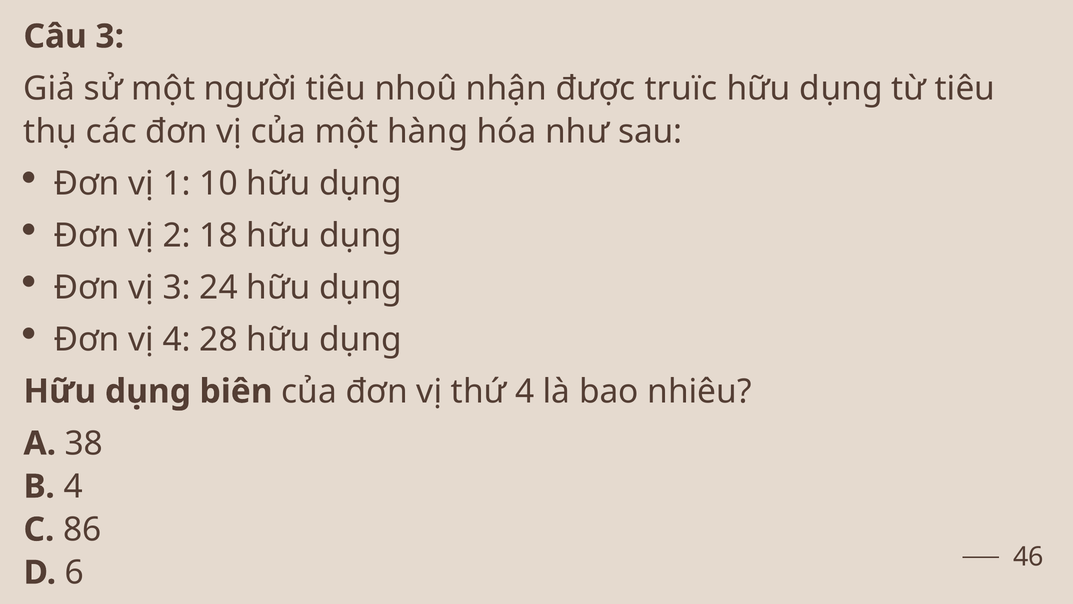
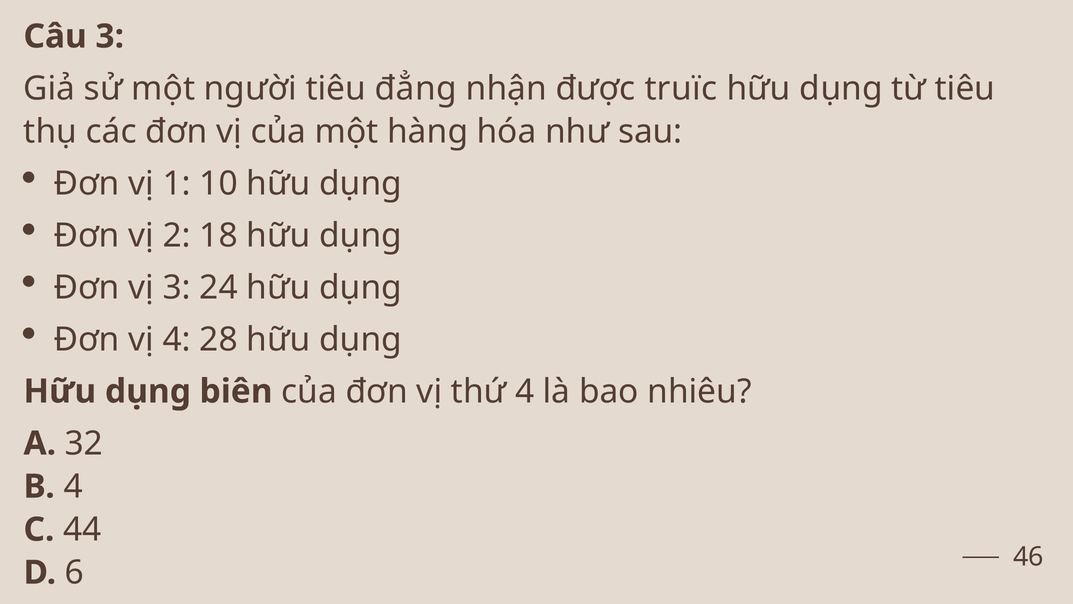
nhoû: nhoû -> đẳng (416, 88)
38: 38 -> 32 (84, 443)
86: 86 -> 44 (82, 529)
